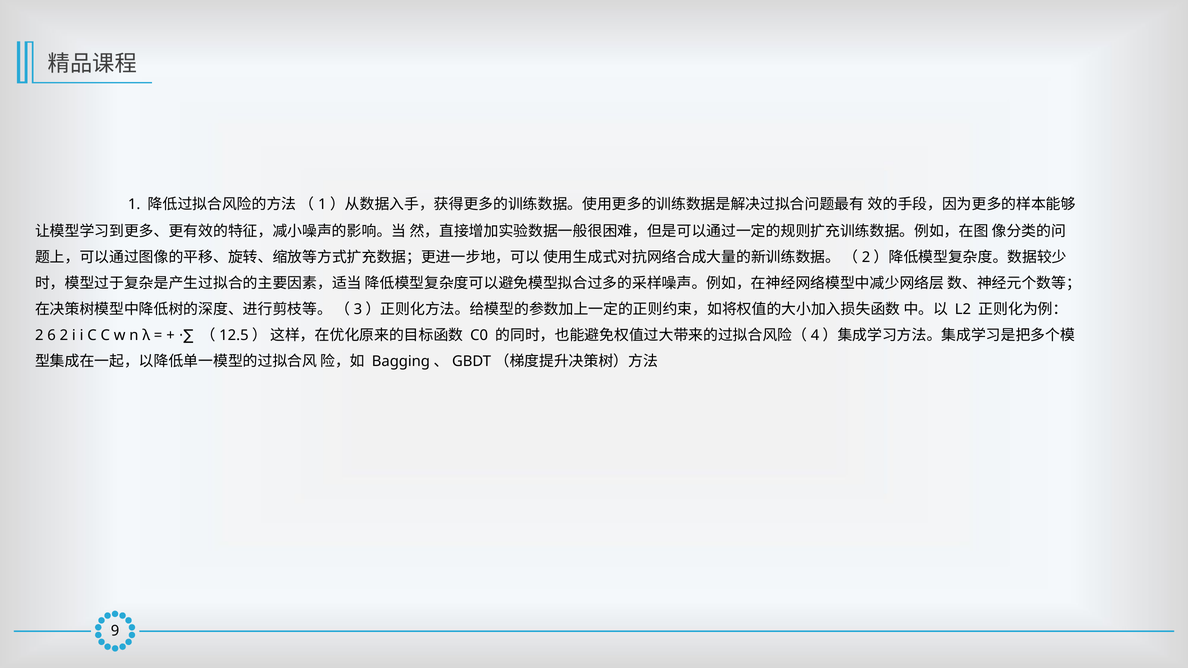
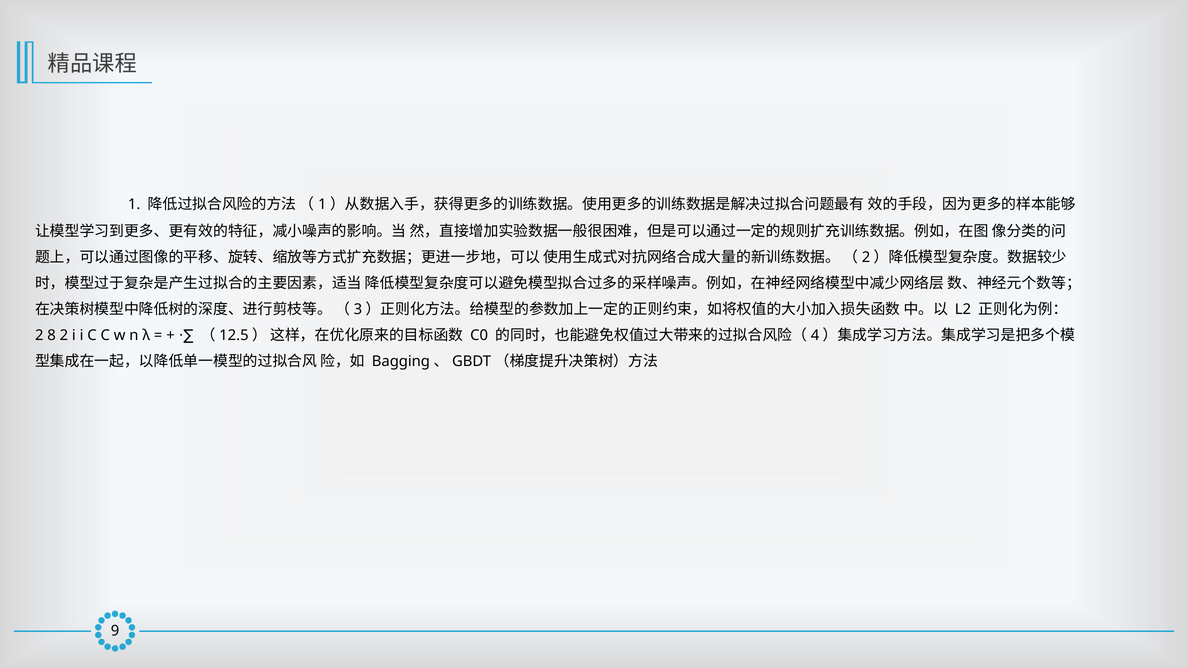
6: 6 -> 8 (52, 336)
